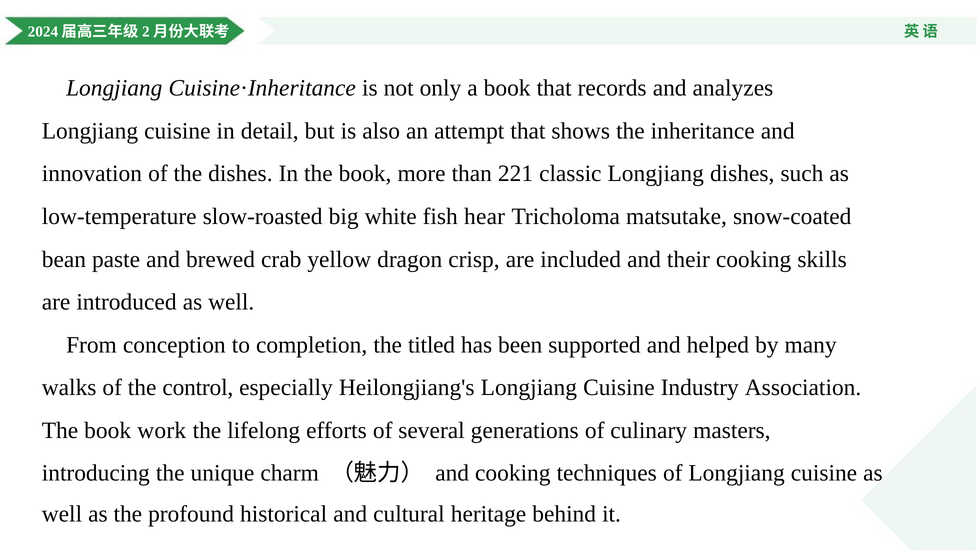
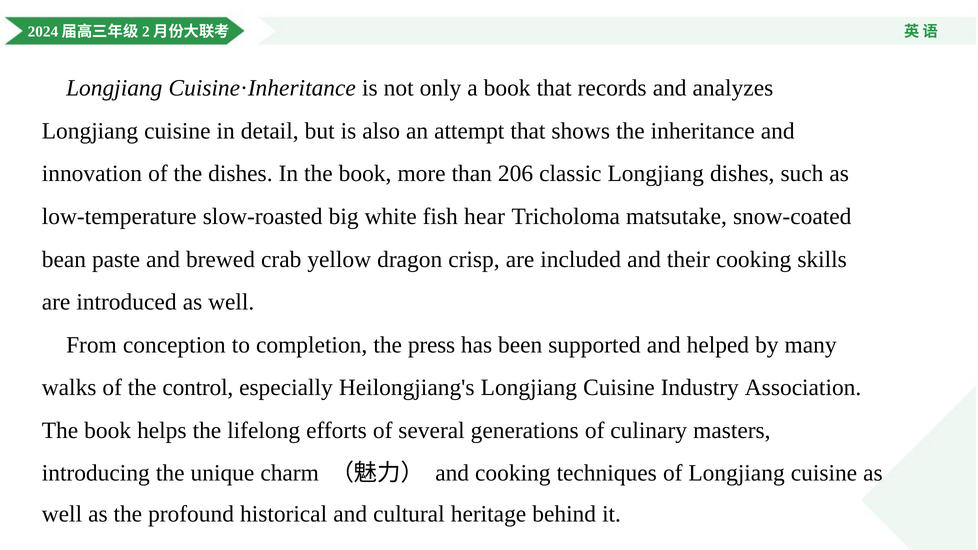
221: 221 -> 206 (516, 174)
titled: titled -> press (432, 345)
work: work -> helps (162, 431)
